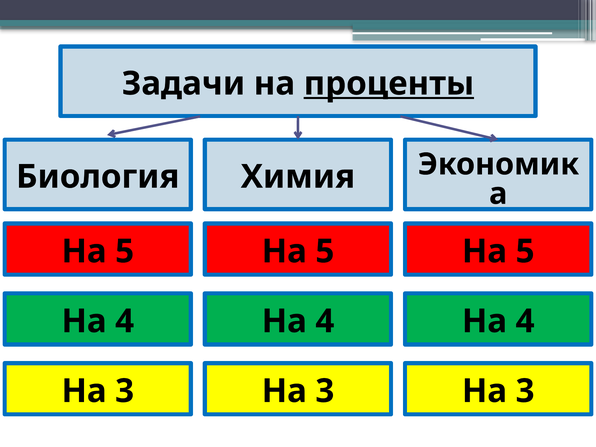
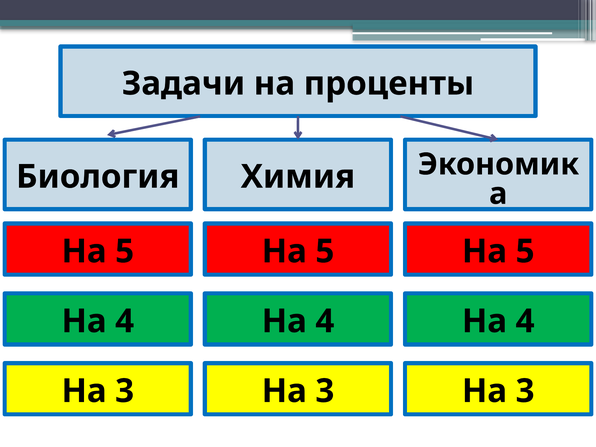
проценты underline: present -> none (389, 84)
